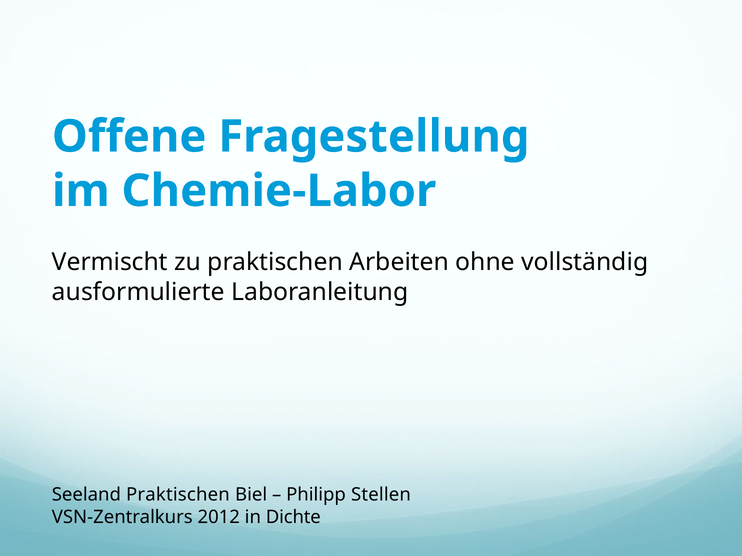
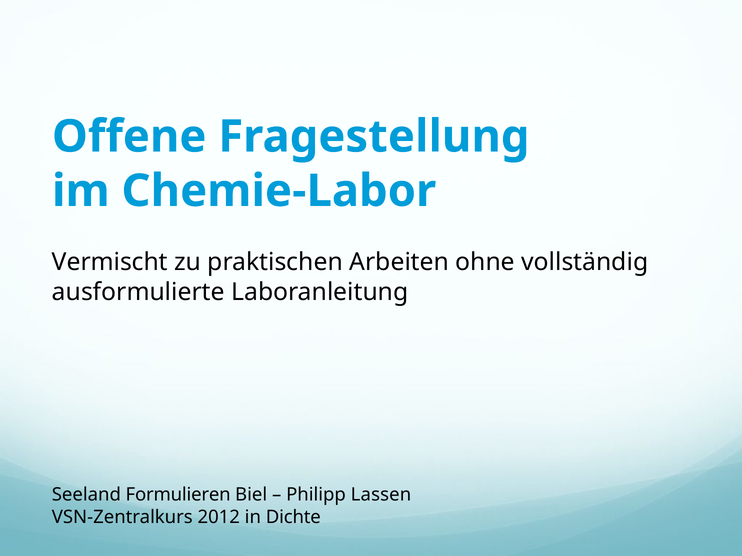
Seeland Praktischen: Praktischen -> Formulieren (178, 495)
Stellen: Stellen -> Lassen (381, 495)
